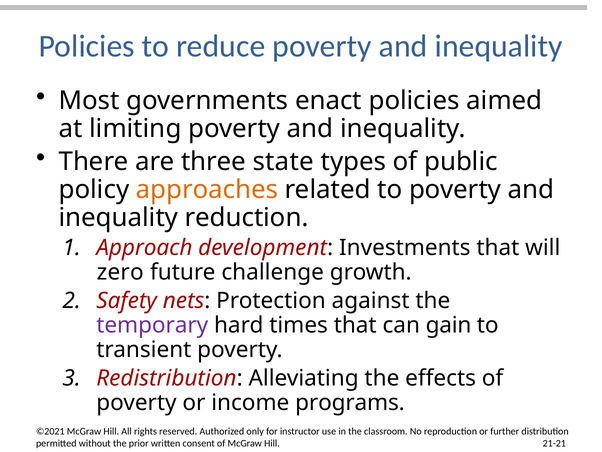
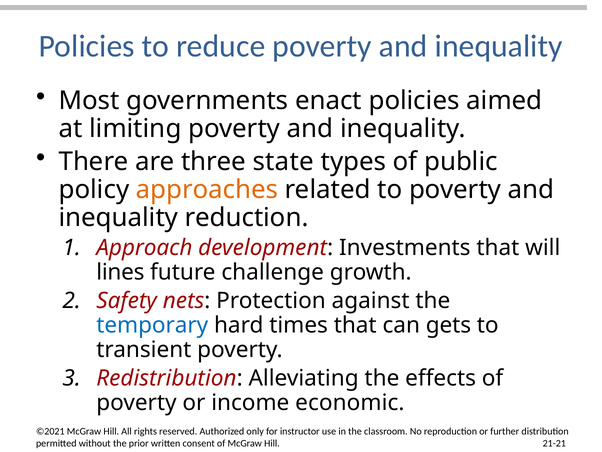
zero: zero -> lines (120, 272)
temporary colour: purple -> blue (152, 325)
gain: gain -> gets (448, 325)
programs: programs -> economic (350, 402)
